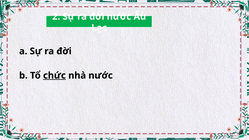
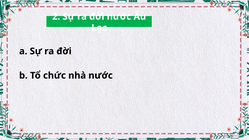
chức underline: present -> none (54, 76)
